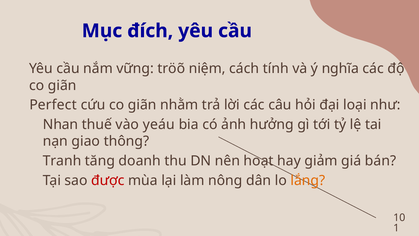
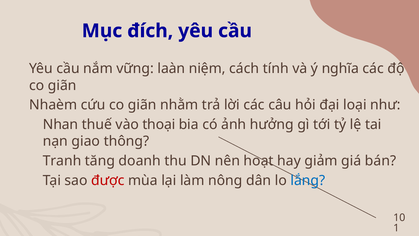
tröõ: tröõ -> laàn (171, 69)
Perfect: Perfect -> Nhaèm (53, 105)
yeáu: yeáu -> thoại (159, 124)
lắng colour: orange -> blue (308, 180)
